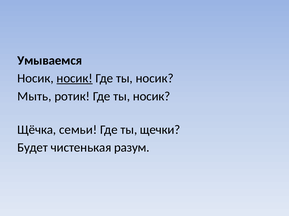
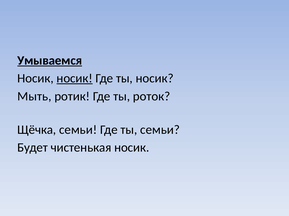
Умываемся underline: none -> present (50, 61)
ротик Где ты носик: носик -> роток (152, 97)
ты щечки: щечки -> семьи (160, 130)
чистенькая разум: разум -> носик (132, 148)
